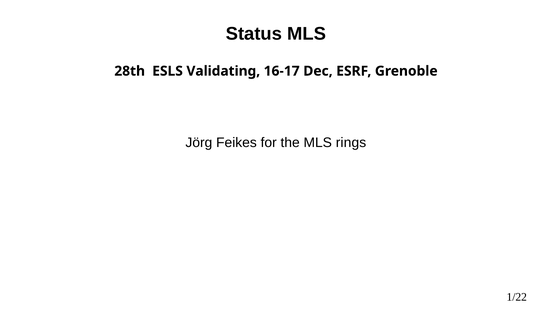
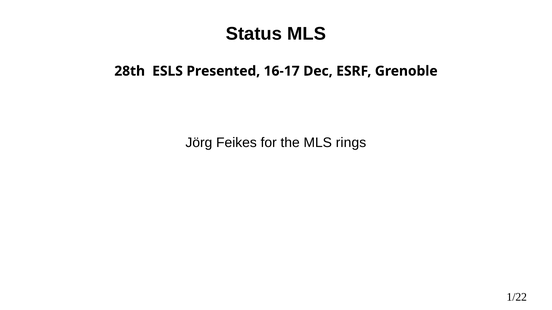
Validating: Validating -> Presented (223, 71)
